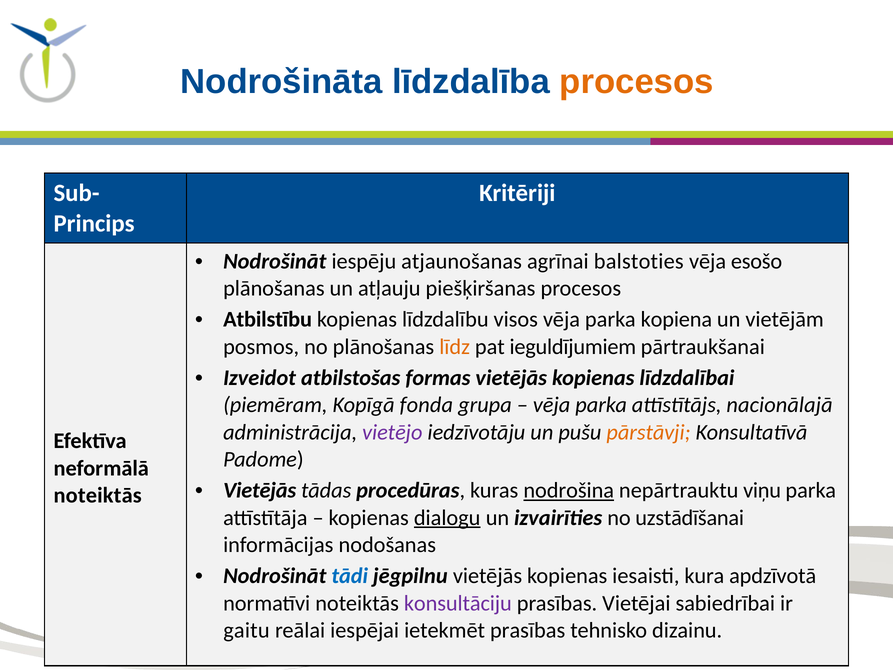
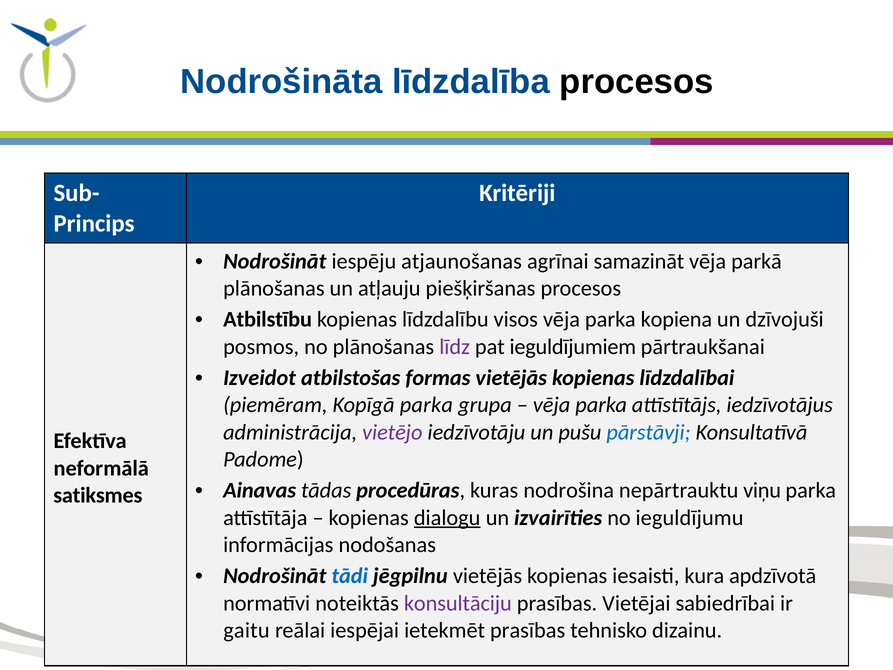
procesos colour: orange -> black (637, 82)
balstoties: balstoties -> samazināt (639, 261)
esošo: esošo -> parkā (756, 261)
vietējām: vietējām -> dzīvojuši (785, 319)
līdz colour: orange -> purple (455, 347)
Kopīgā fonda: fonda -> parka (426, 405)
nacionālajā: nacionālajā -> iedzīvotājus (780, 405)
pārstāvji colour: orange -> blue (649, 432)
Vietējās: Vietējās -> Ainavas (260, 490)
nodrošina underline: present -> none (569, 490)
noteiktās: noteiktās -> satiksmes (98, 495)
uzstādīšanai: uzstādīšanai -> ieguldījumu (690, 518)
